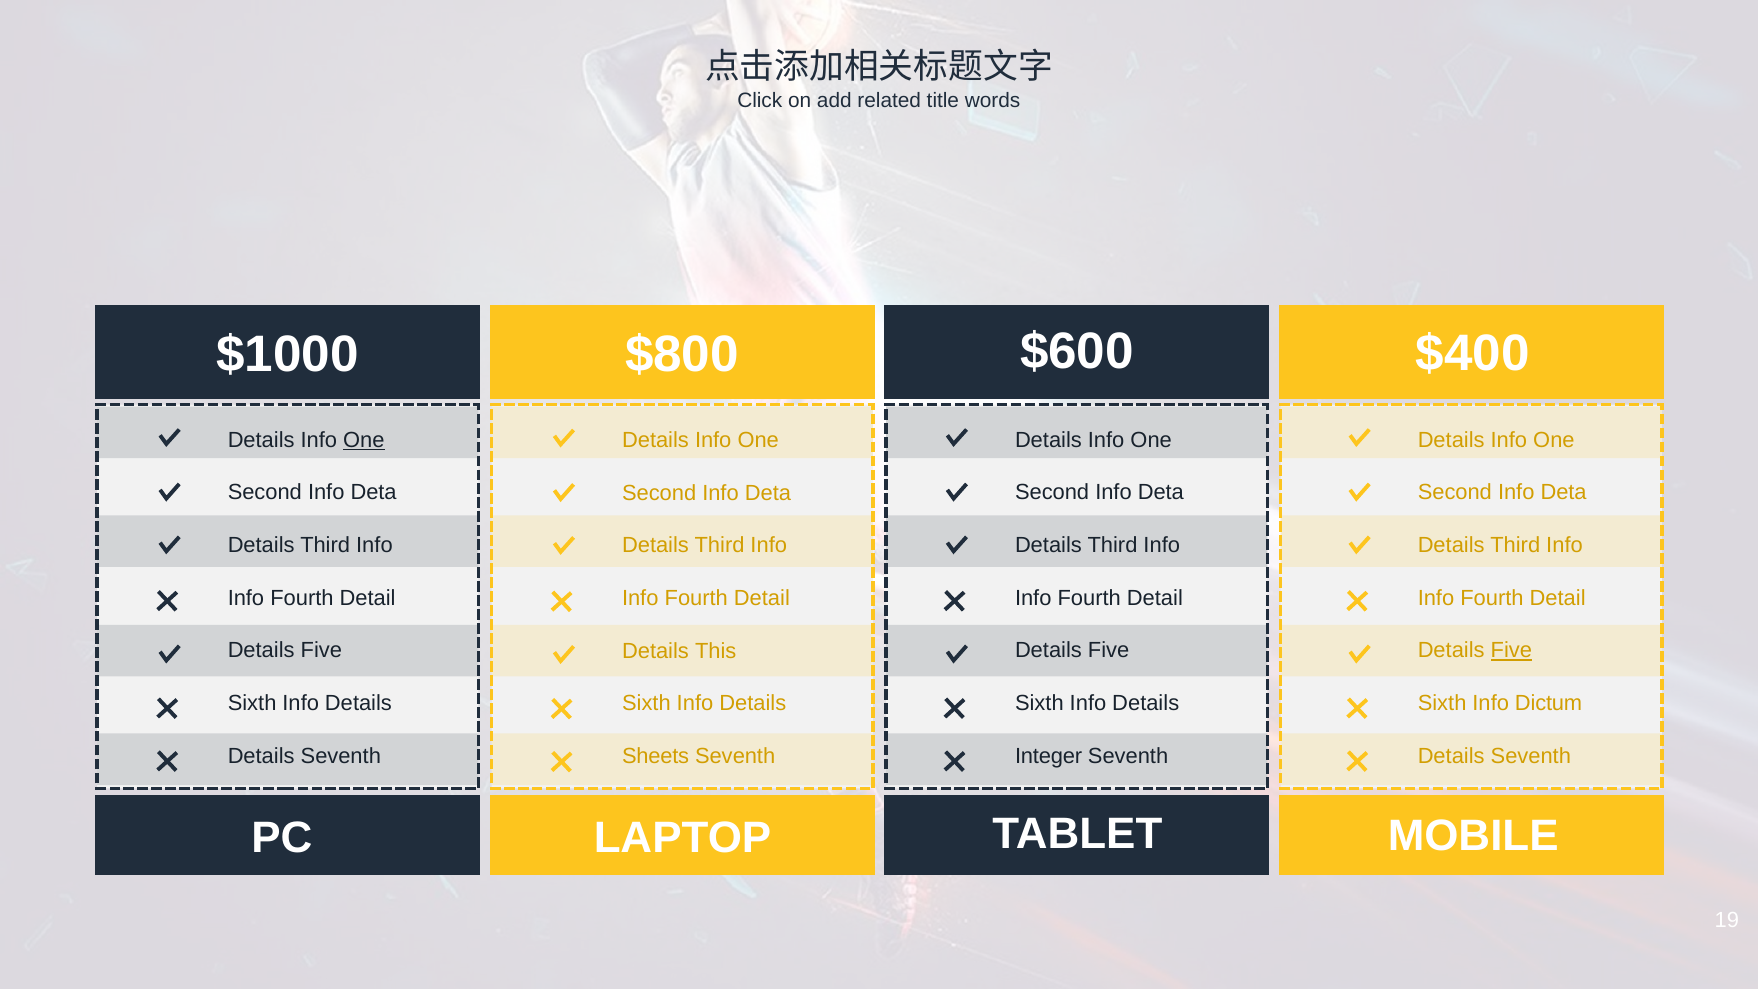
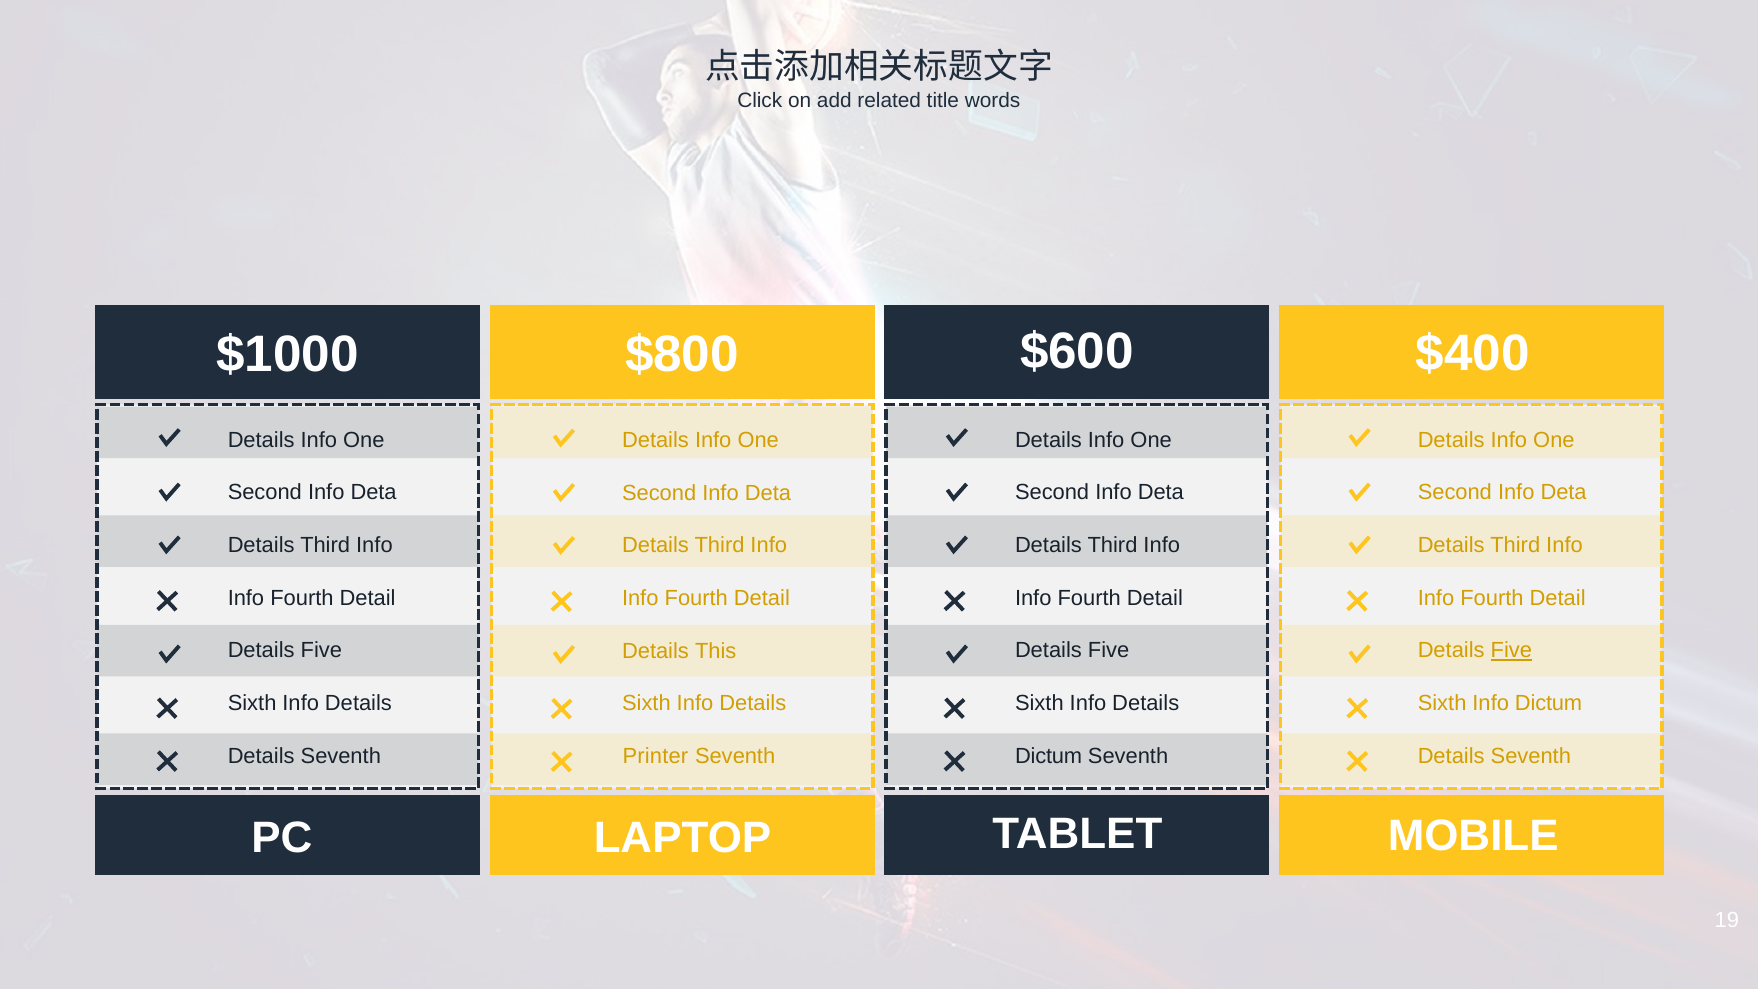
One underline: present -> none (364, 440)
Integer: Integer -> Dictum (1049, 756)
Sheets: Sheets -> Printer (655, 756)
